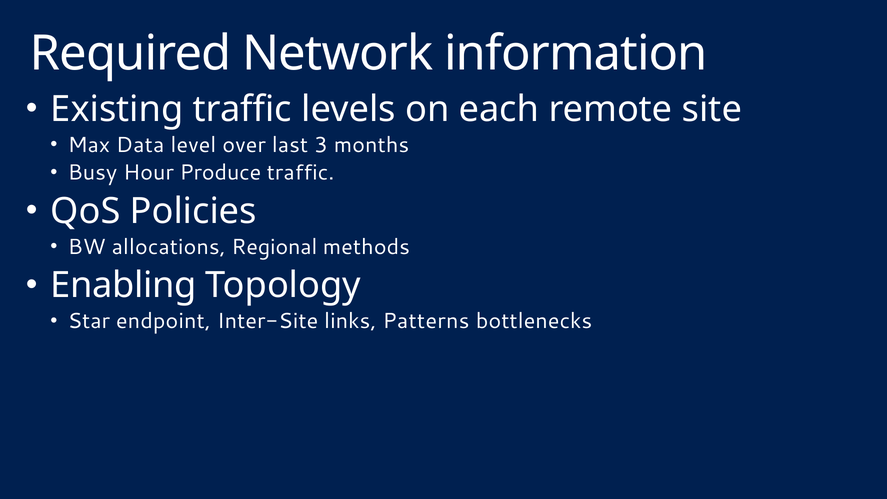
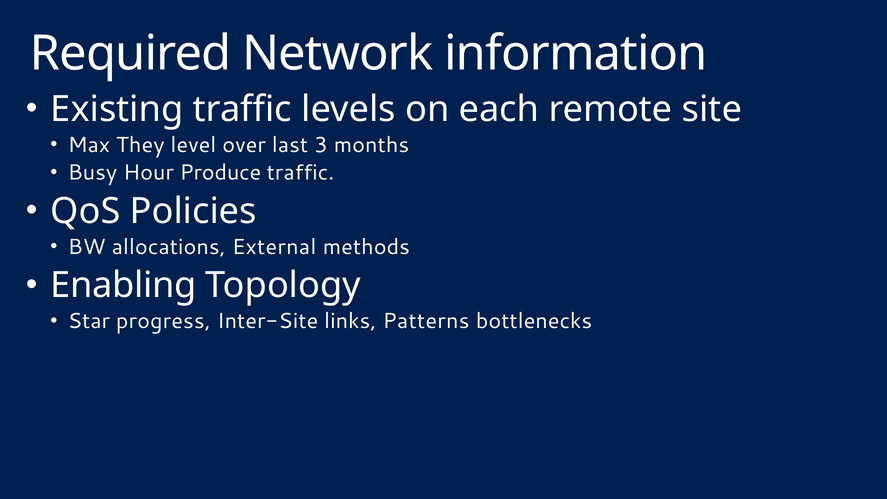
Data: Data -> They (140, 145)
Regional: Regional -> External (274, 247)
endpoint: endpoint -> progress (163, 321)
